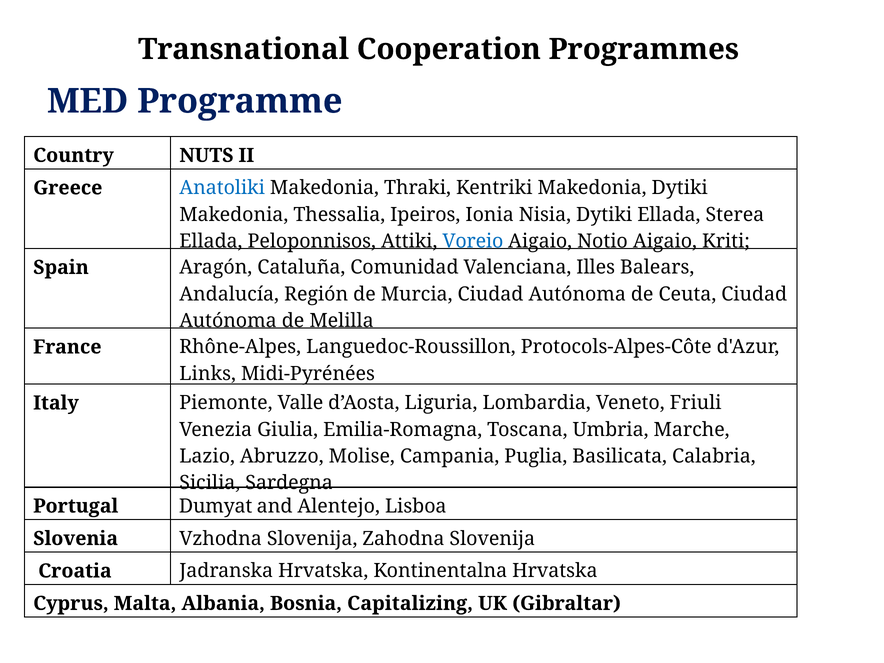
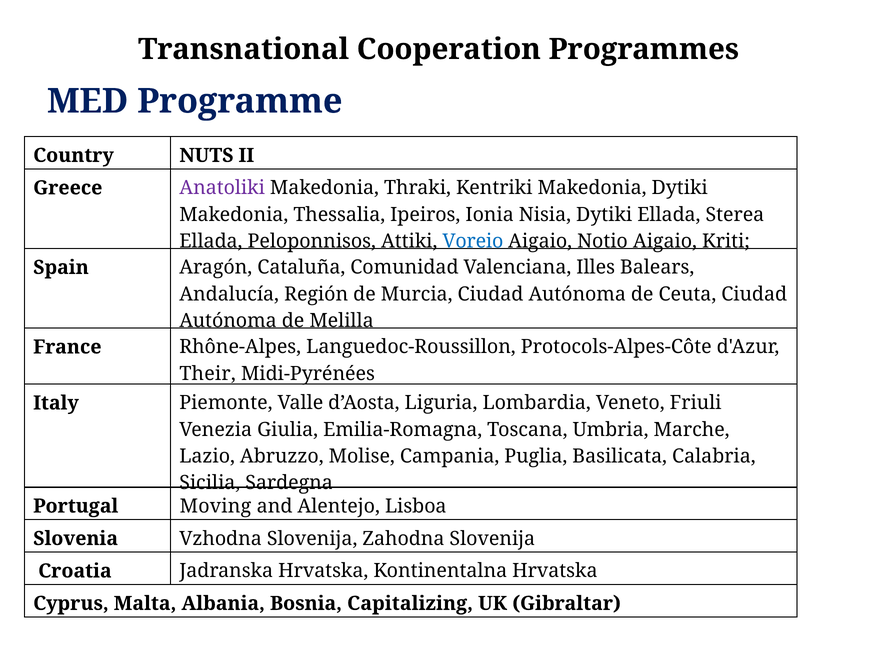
Anatoliki colour: blue -> purple (222, 188)
Links: Links -> Their (208, 374)
Dumyat: Dumyat -> Moving (215, 506)
